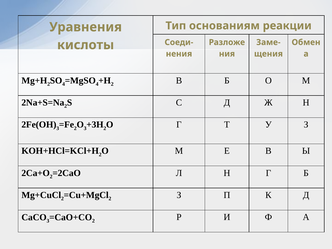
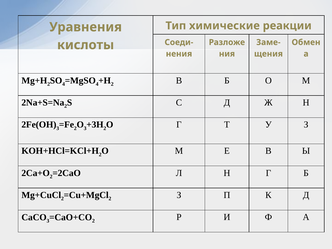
основаниям: основаниям -> химические (224, 26)
